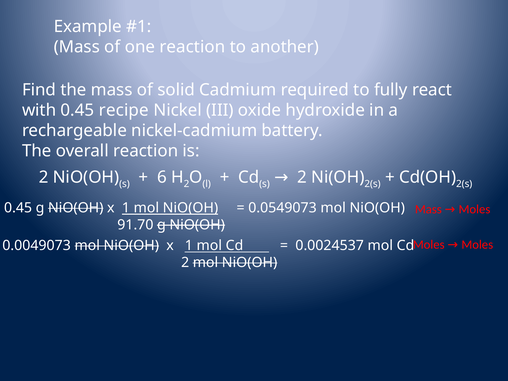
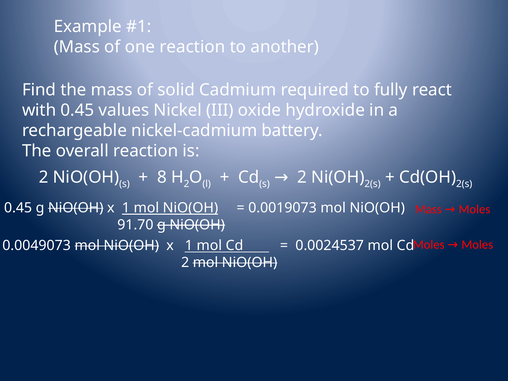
recipe: recipe -> values (124, 110)
6: 6 -> 8 (162, 177)
0.0549073: 0.0549073 -> 0.0019073 (283, 208)
